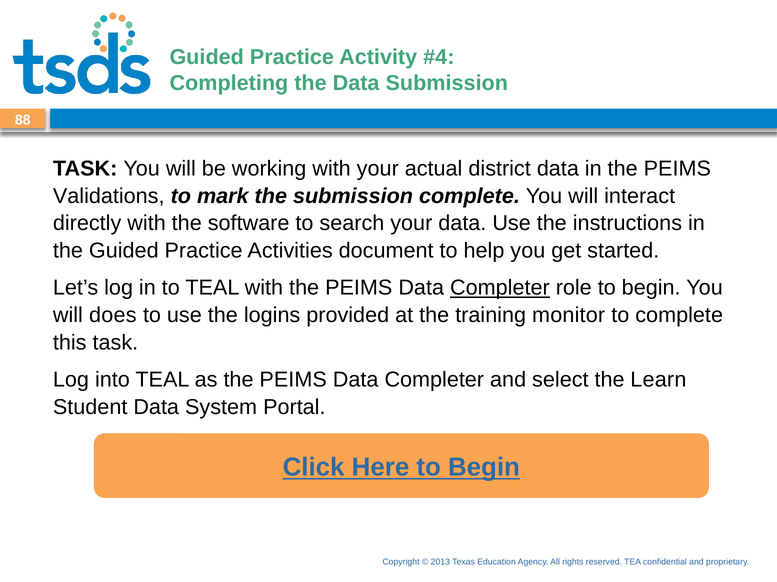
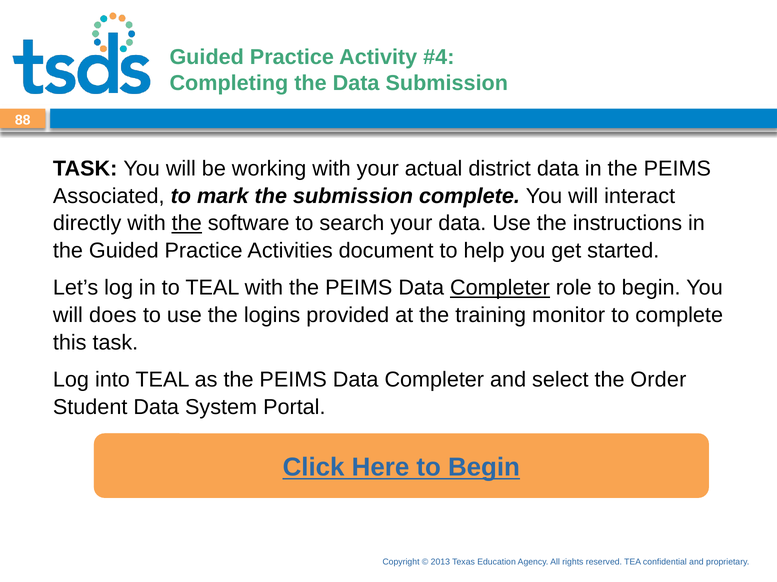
Validations: Validations -> Associated (109, 196)
the underline: none -> present (187, 224)
Learn: Learn -> Order (658, 380)
